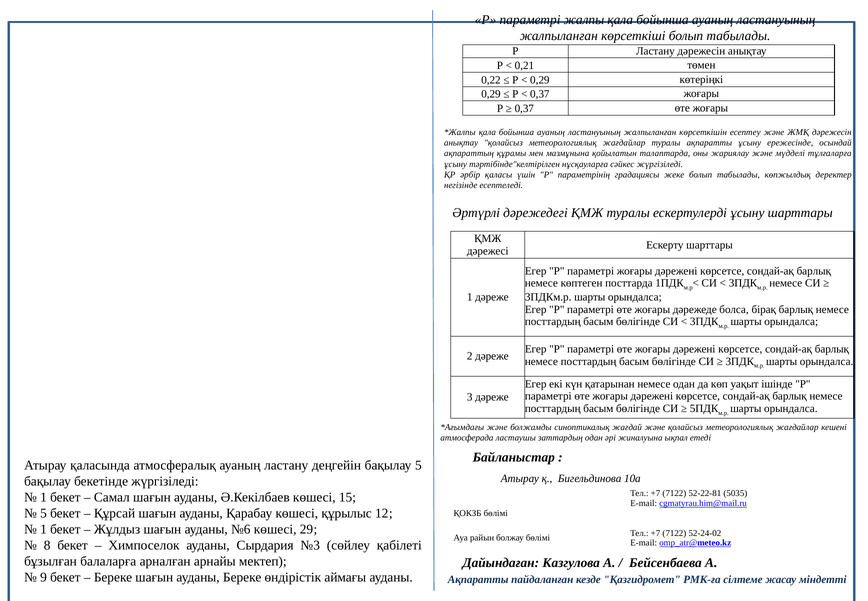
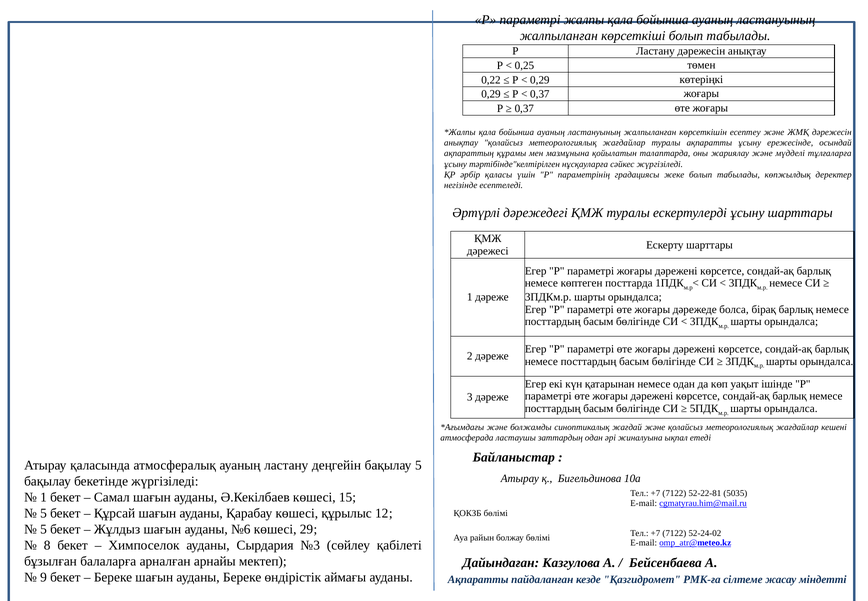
0,21: 0,21 -> 0,25 (524, 66)
1: 1 -> 5 (43, 529)
